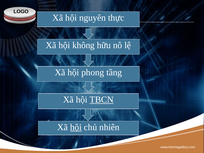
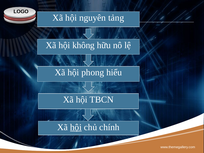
thực: thực -> tảng (116, 18)
tầng: tầng -> hiểu (114, 72)
TBCN underline: present -> none (102, 100)
nhiên: nhiên -> chính (109, 127)
